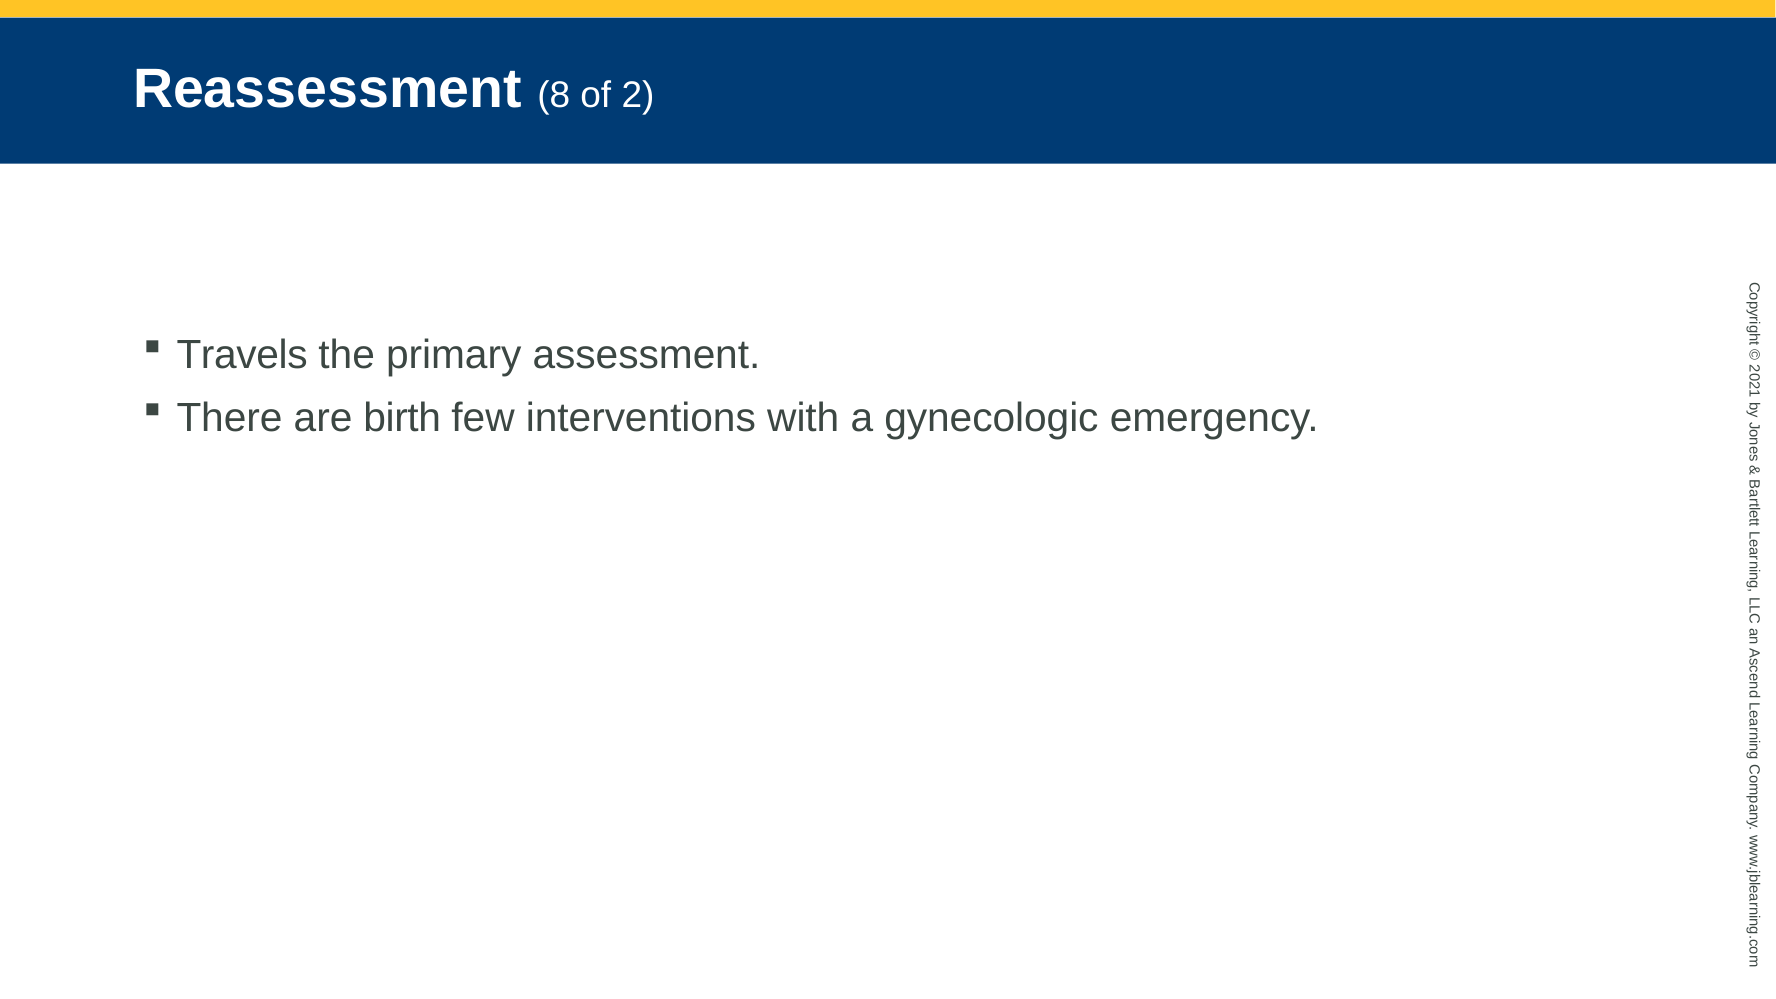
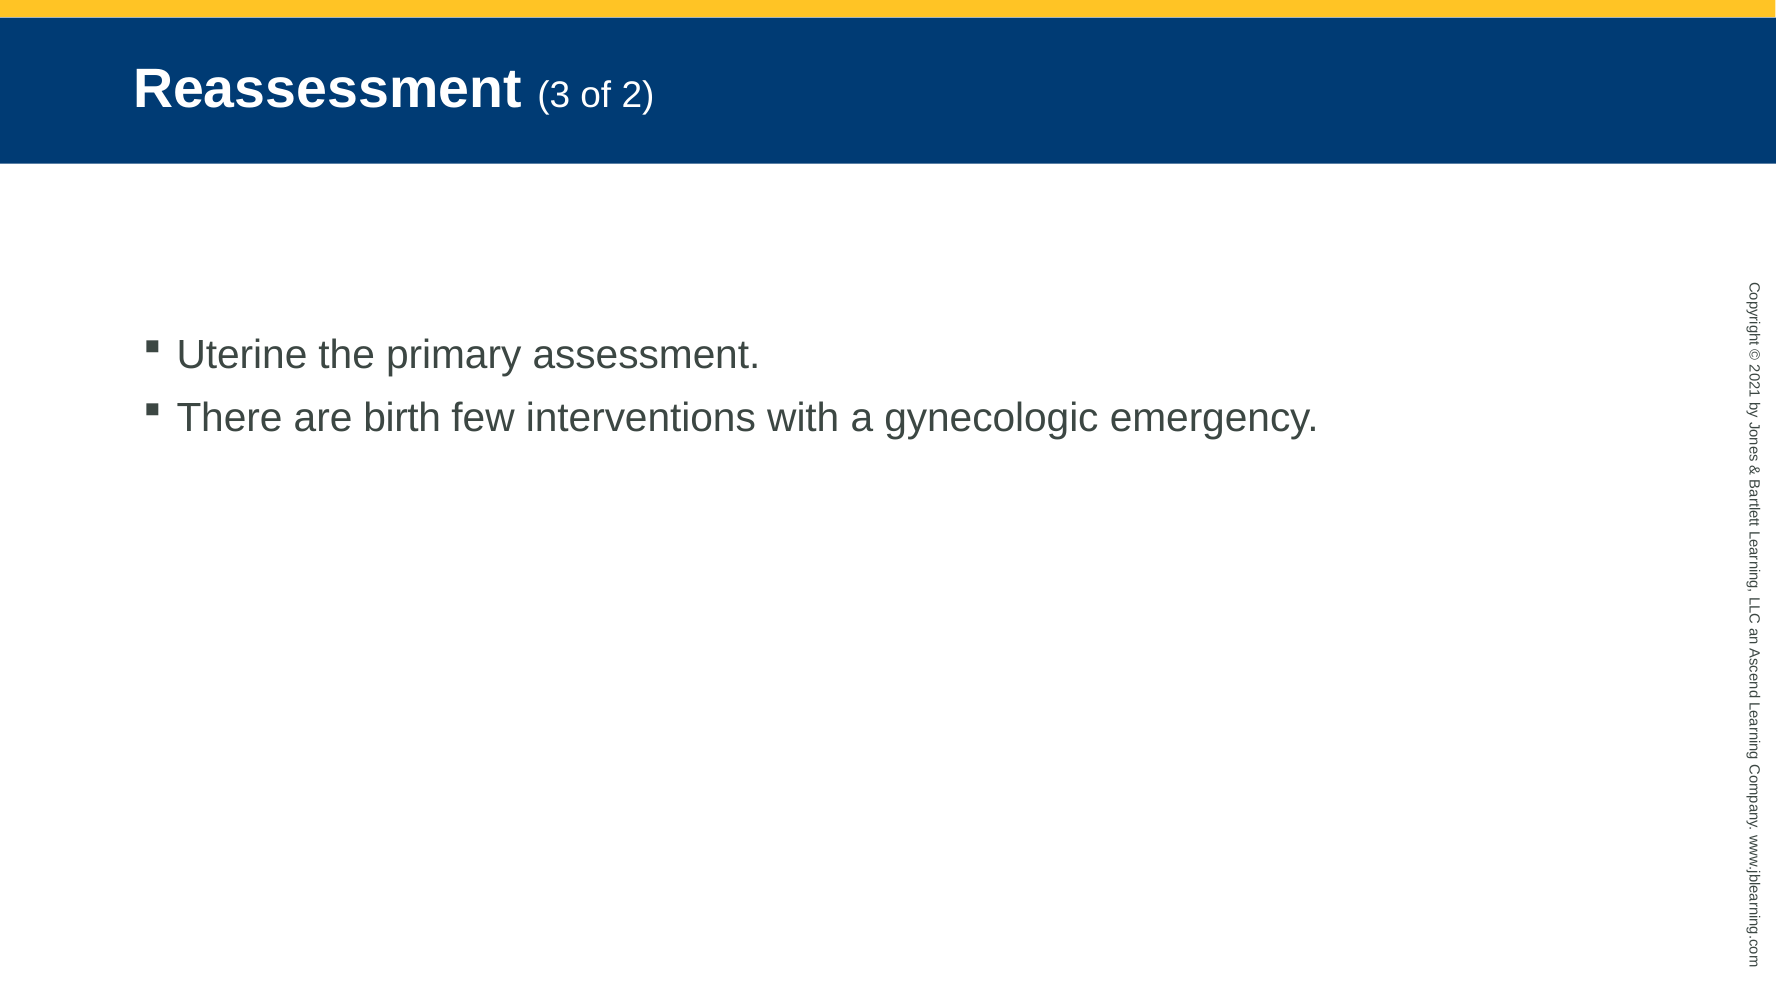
8: 8 -> 3 (554, 95)
Travels: Travels -> Uterine (242, 355)
